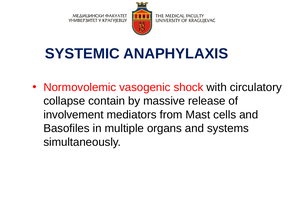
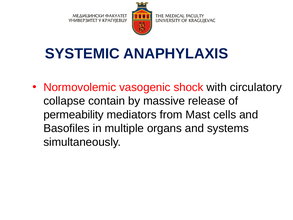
involvement: involvement -> permeability (74, 115)
